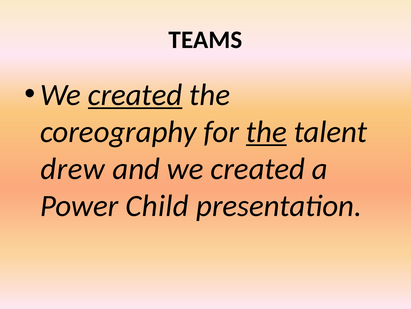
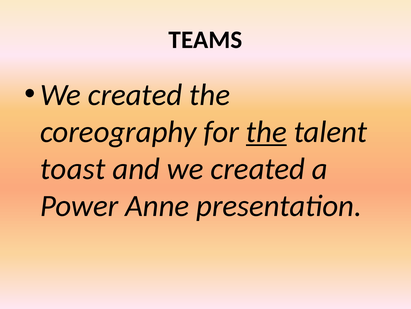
created underline: present -> none (135, 95)
drew: drew -> toast (73, 169)
Child: Child -> Anne (157, 206)
